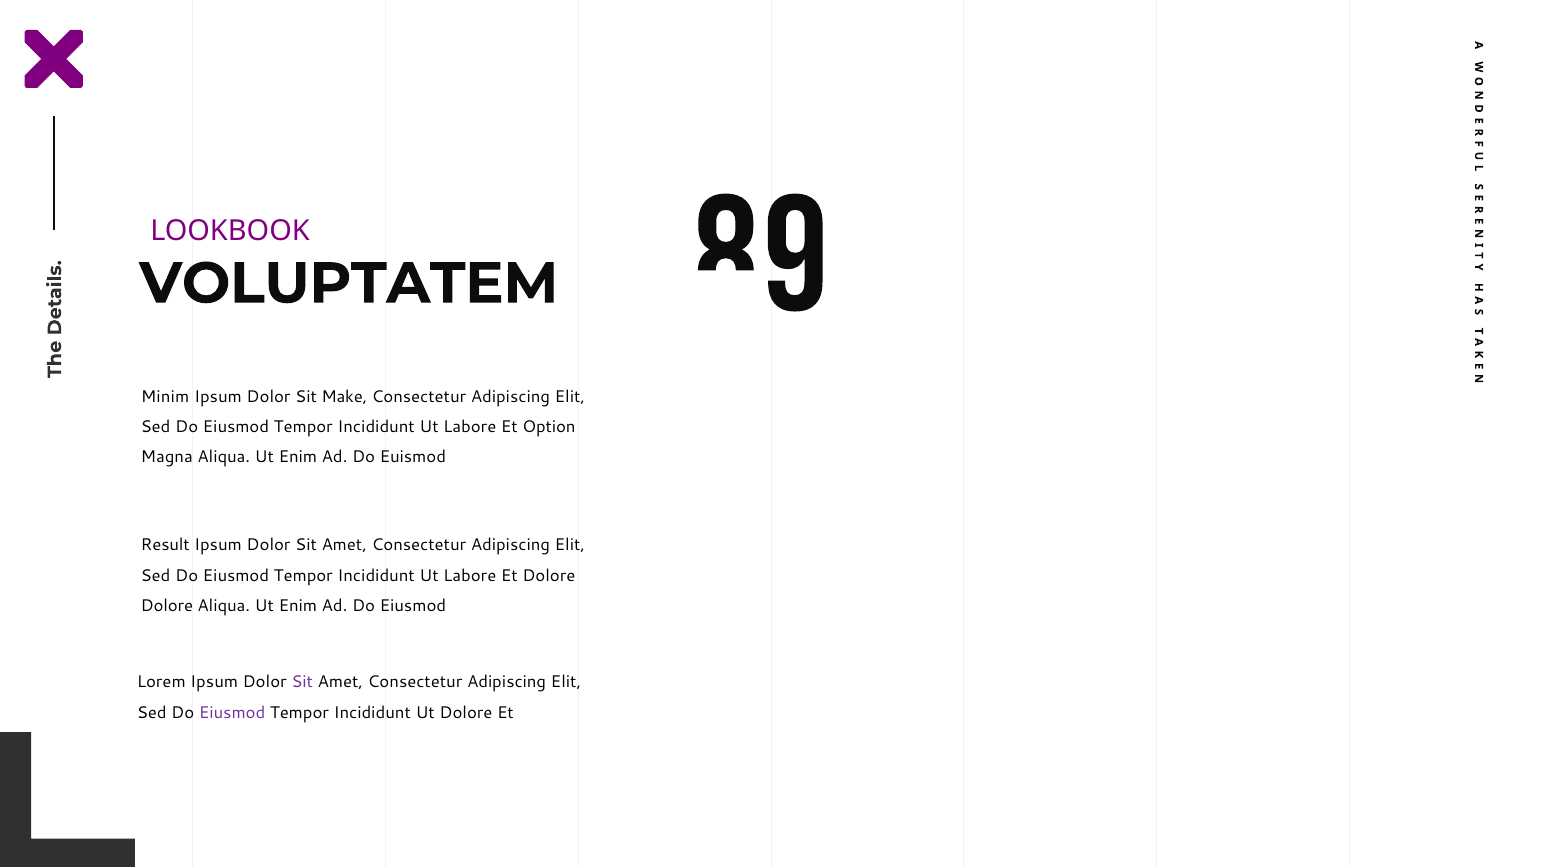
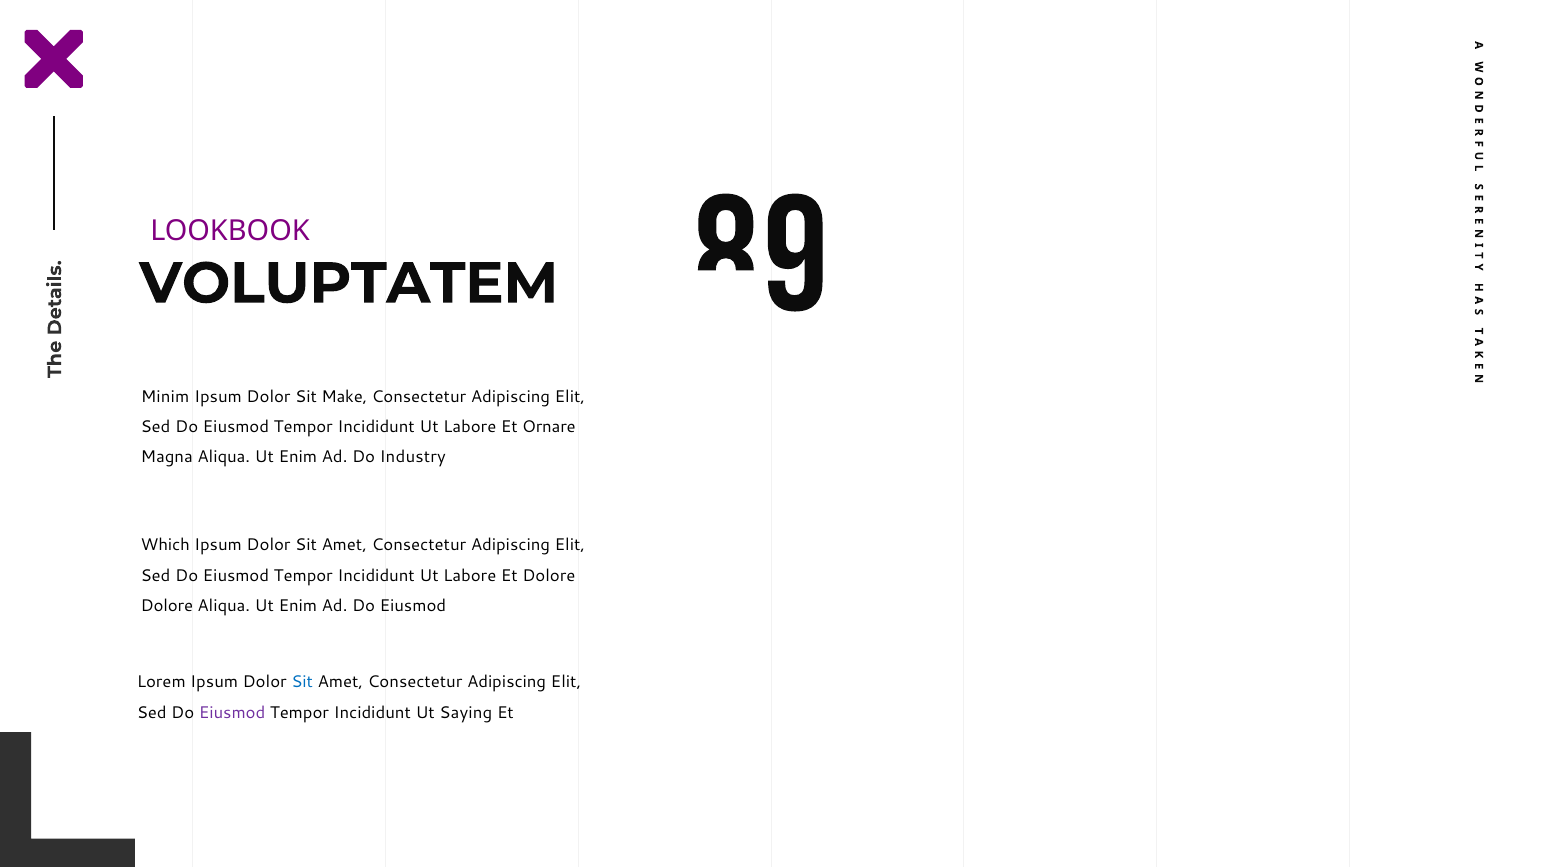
Option: Option -> Ornare (549, 427)
Euismod: Euismod -> Industry (413, 457)
Result: Result -> Which (165, 545)
Sit colour: purple -> blue (302, 683)
Ut Dolore: Dolore -> Saying (466, 713)
